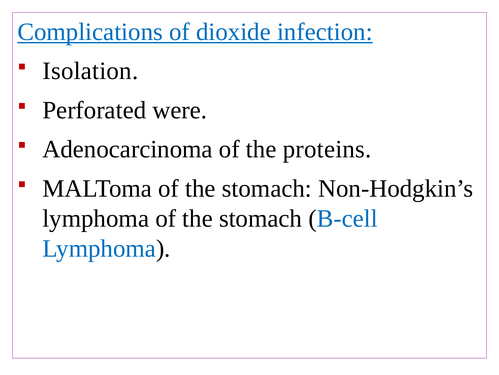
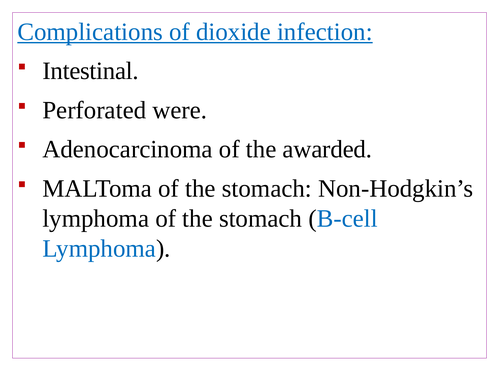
Isolation: Isolation -> Intestinal (91, 71)
proteins: proteins -> awarded (327, 149)
